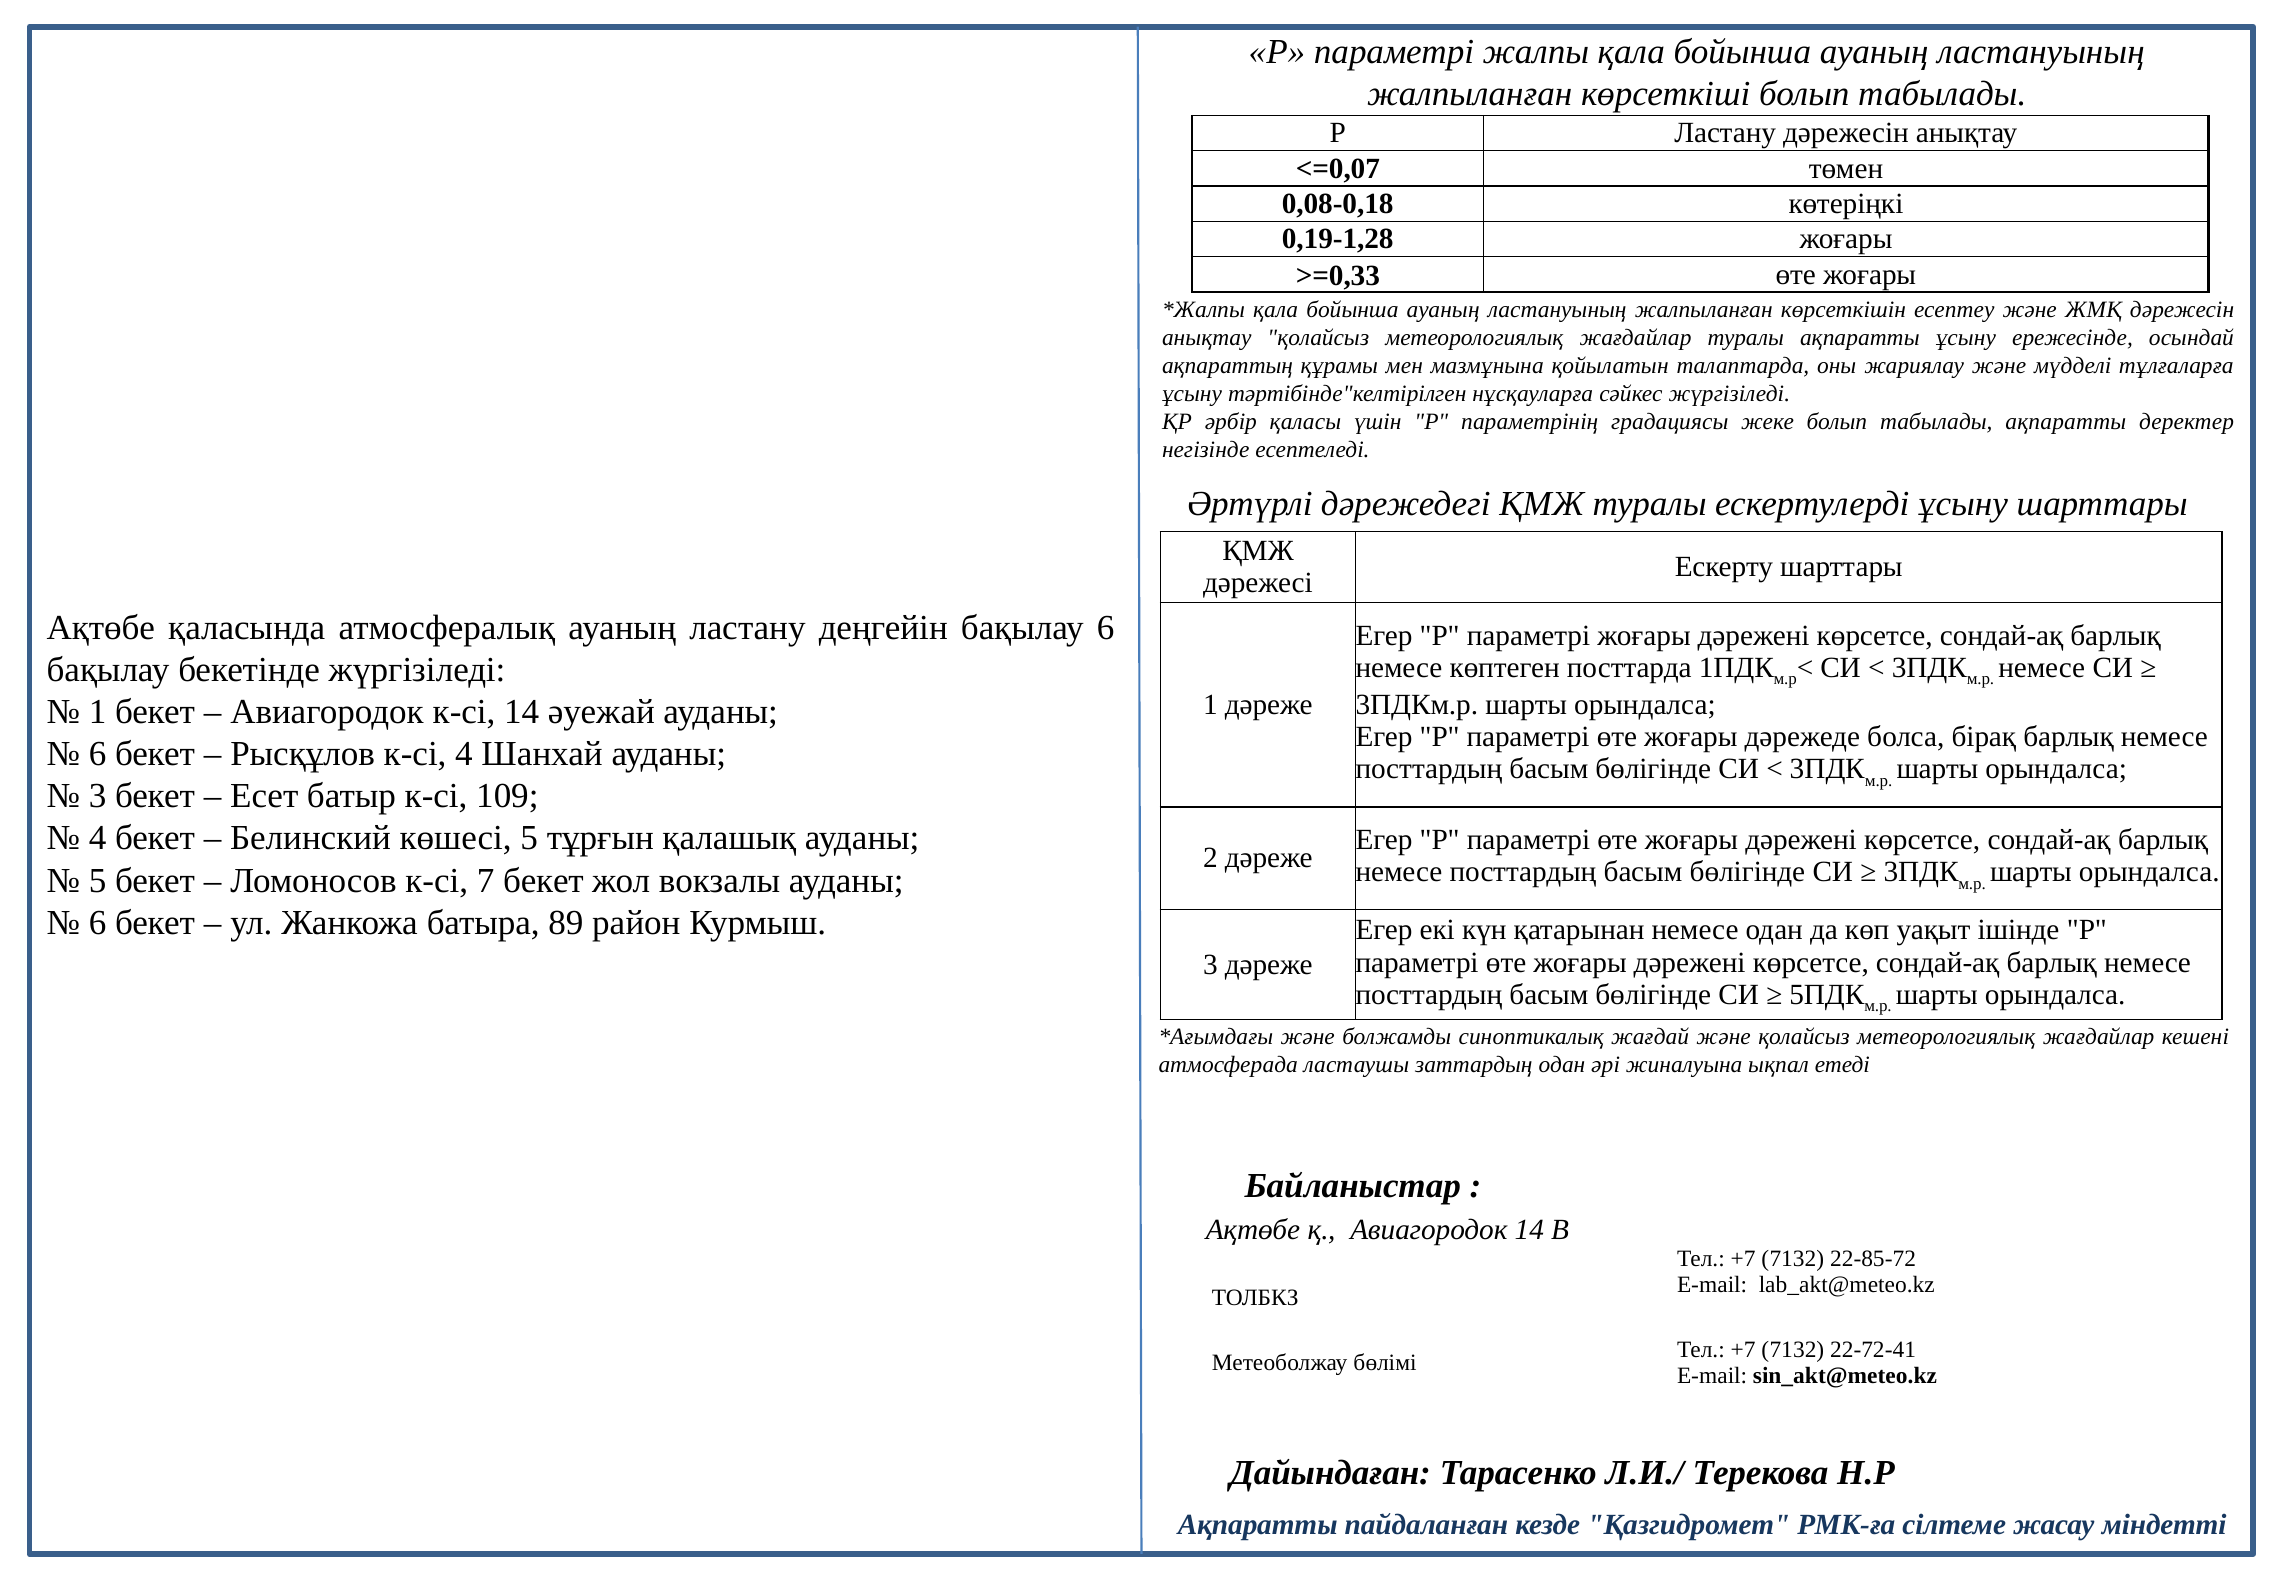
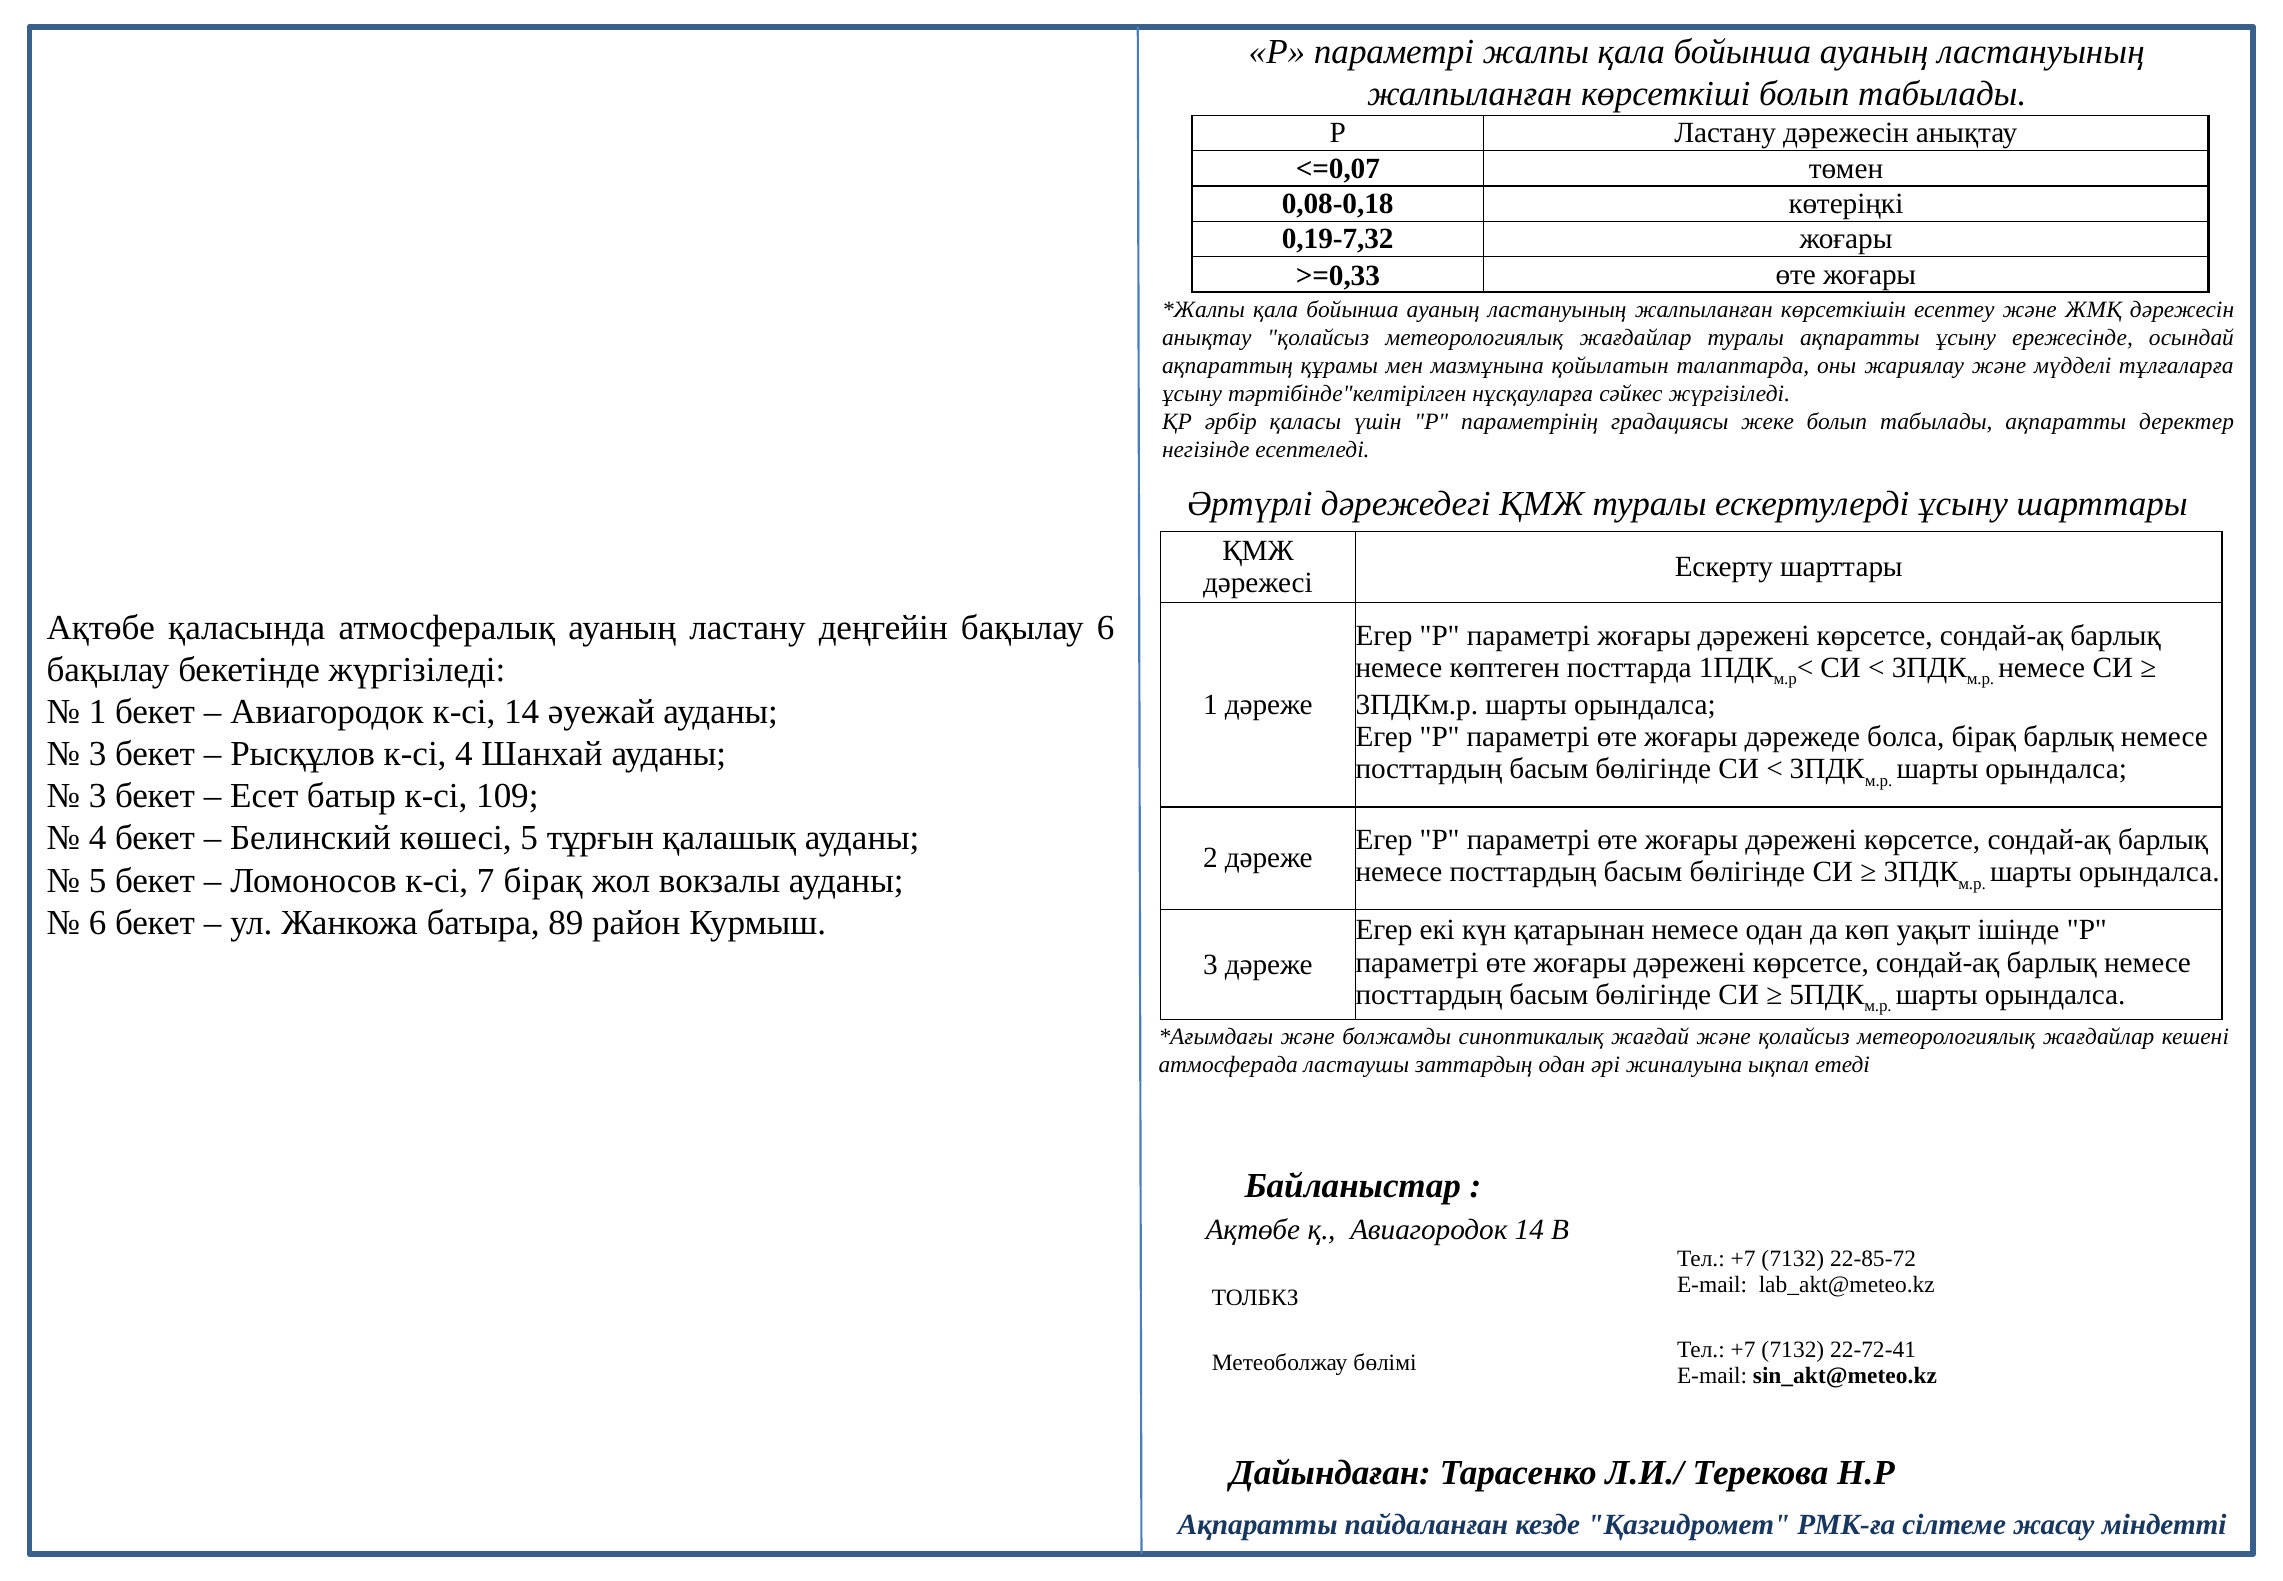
0,19-1,28: 0,19-1,28 -> 0,19-7,32 (1338, 239)
6: 6 -> 3 (98, 754)
7 бекет: бекет -> бірақ (543, 880)
